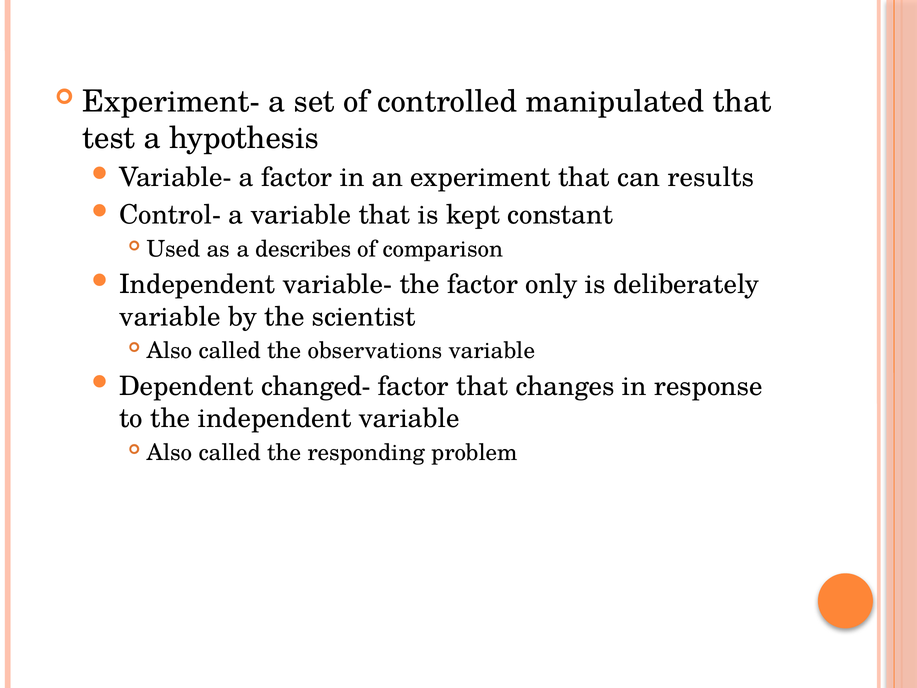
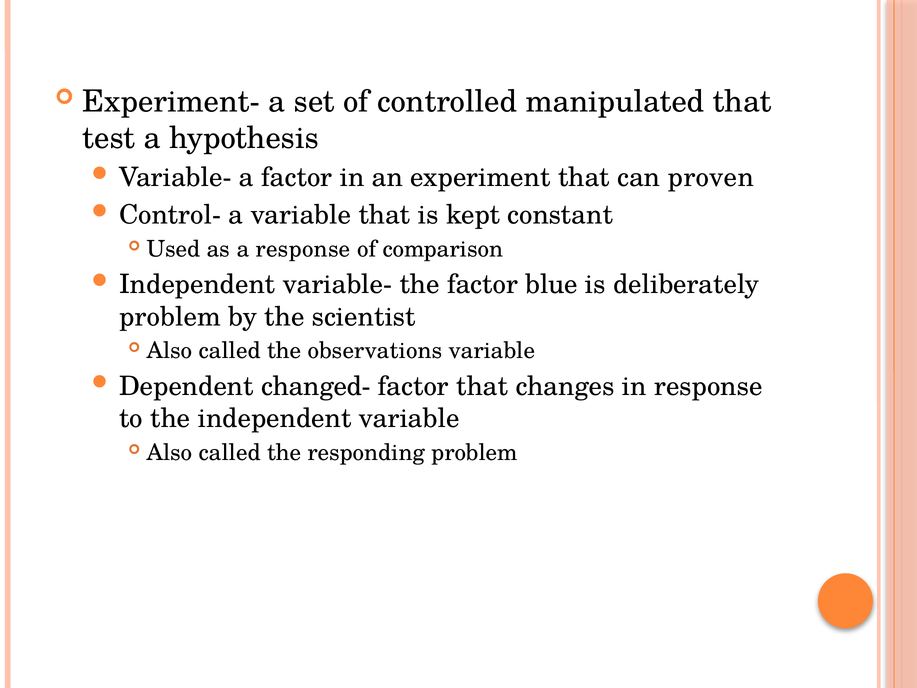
results: results -> proven (711, 178)
a describes: describes -> response (303, 249)
only: only -> blue (552, 285)
variable: variable -> problem (170, 317)
